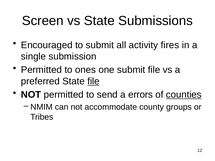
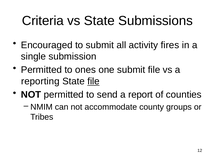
Screen: Screen -> Criteria (43, 21)
preferred: preferred -> reporting (40, 81)
errors: errors -> report (141, 95)
counties underline: present -> none (184, 95)
